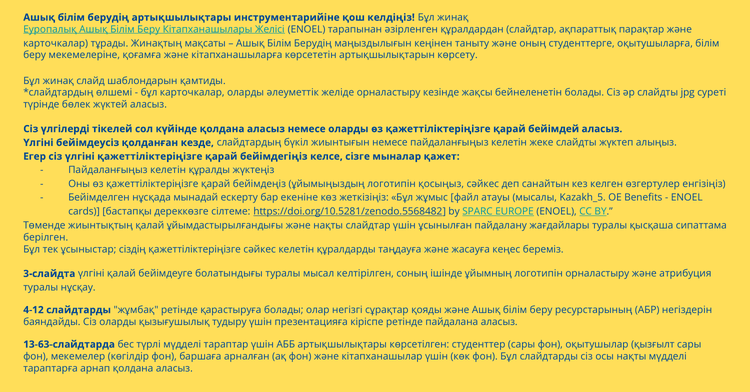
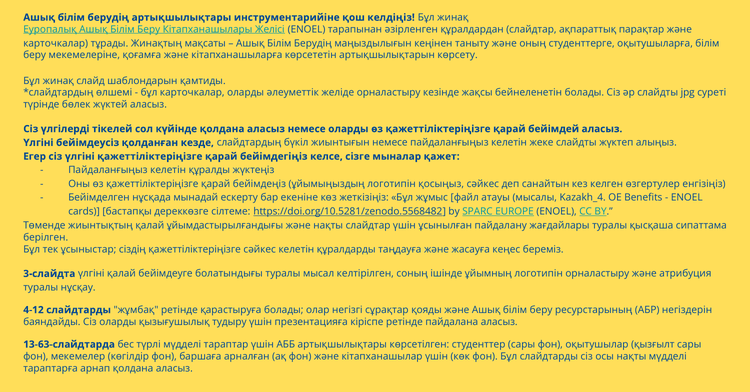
Kazakh_5: Kazakh_5 -> Kazakh_4 (583, 198)
